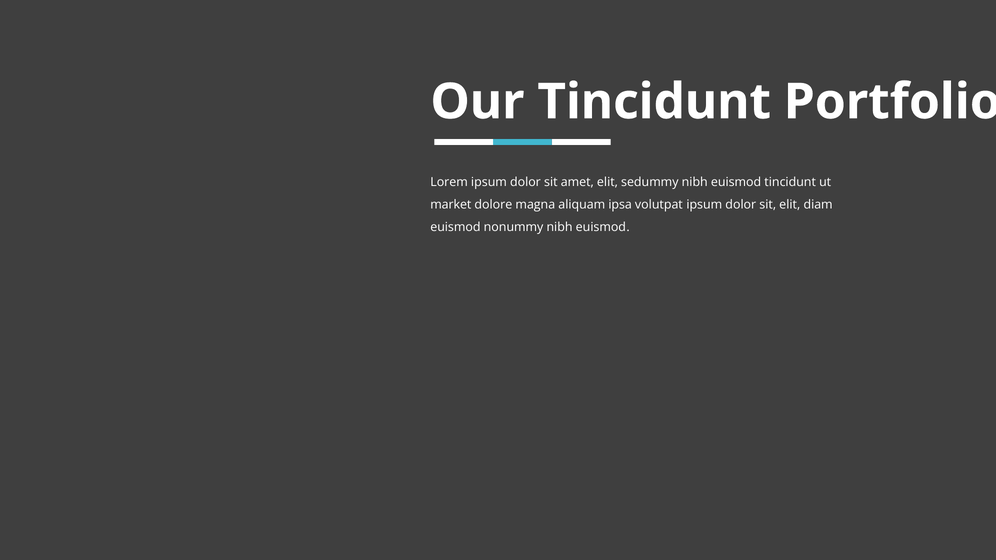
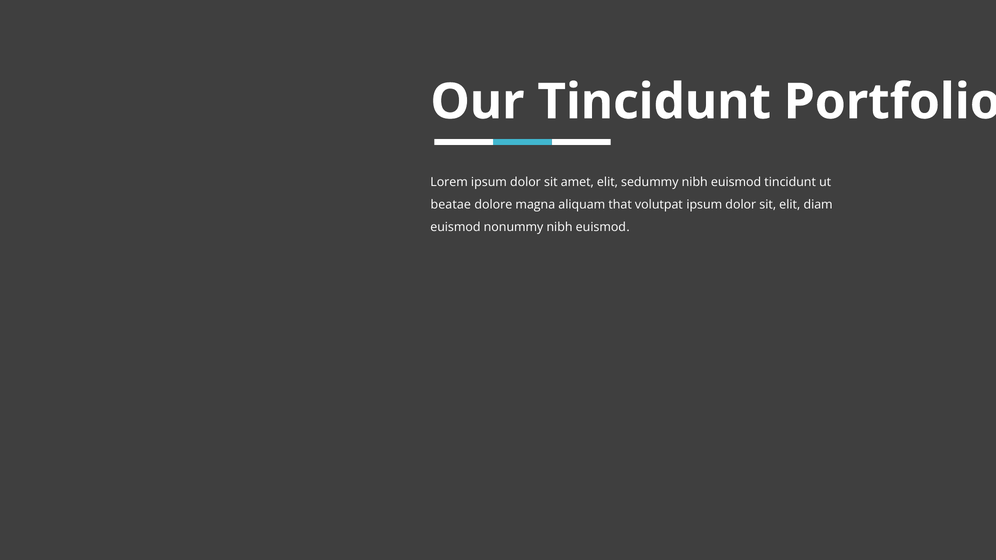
market: market -> beatae (451, 205)
ipsa: ipsa -> that (620, 205)
